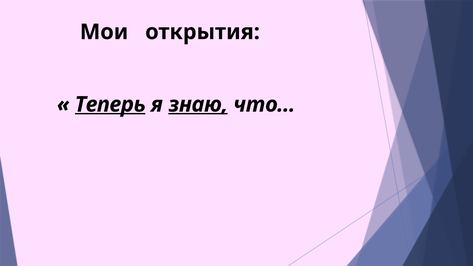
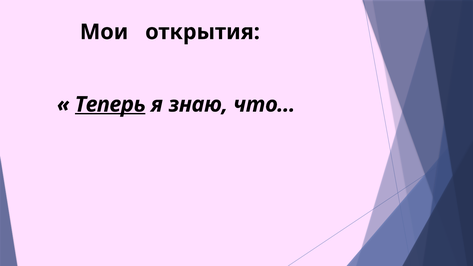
знаю underline: present -> none (198, 104)
